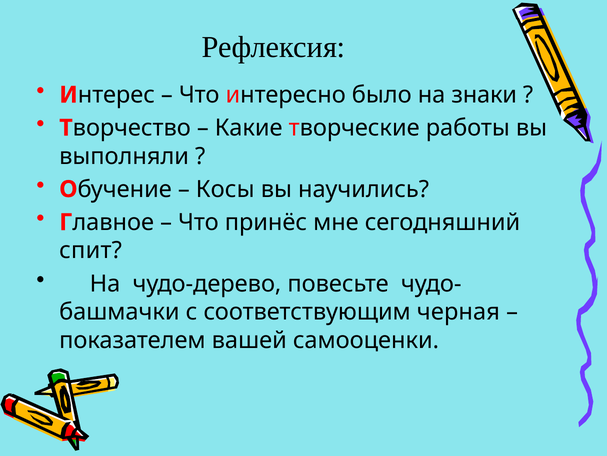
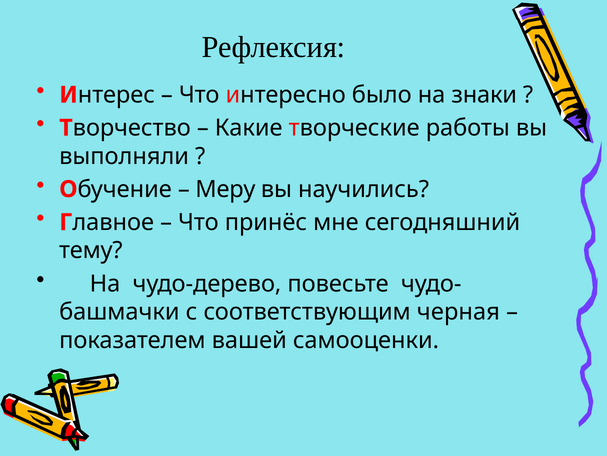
Косы: Косы -> Меру (225, 189)
спит: спит -> тему (91, 250)
